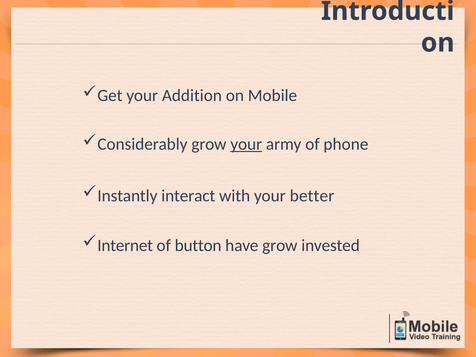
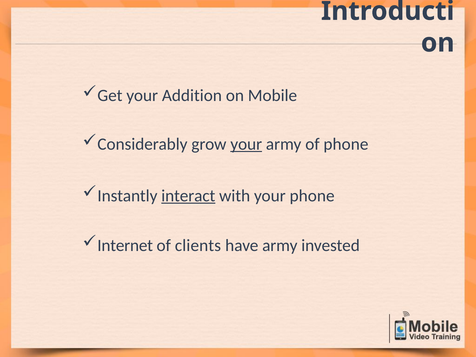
interact underline: none -> present (188, 196)
your better: better -> phone (312, 196)
button: button -> clients (198, 245)
have grow: grow -> army (280, 245)
